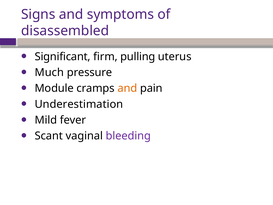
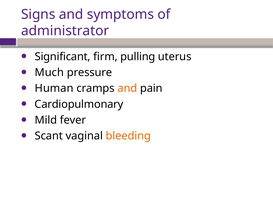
disassembled: disassembled -> administrator (65, 31)
Module: Module -> Human (54, 88)
Underestimation: Underestimation -> Cardiopulmonary (79, 104)
bleeding colour: purple -> orange (128, 136)
